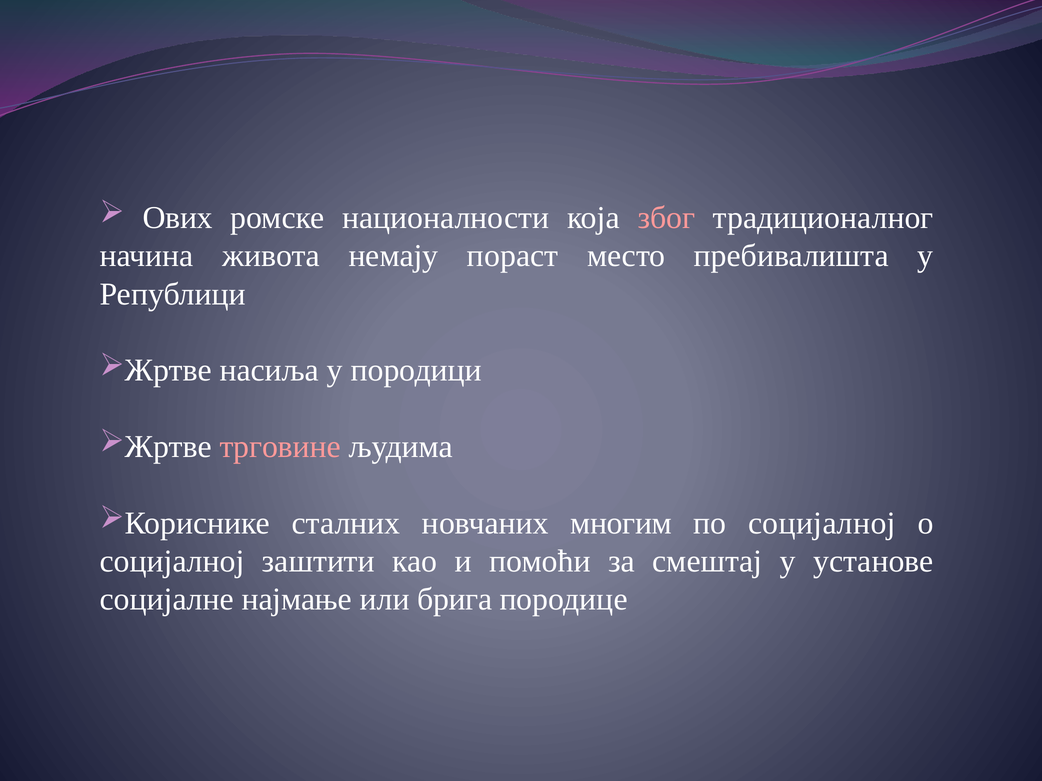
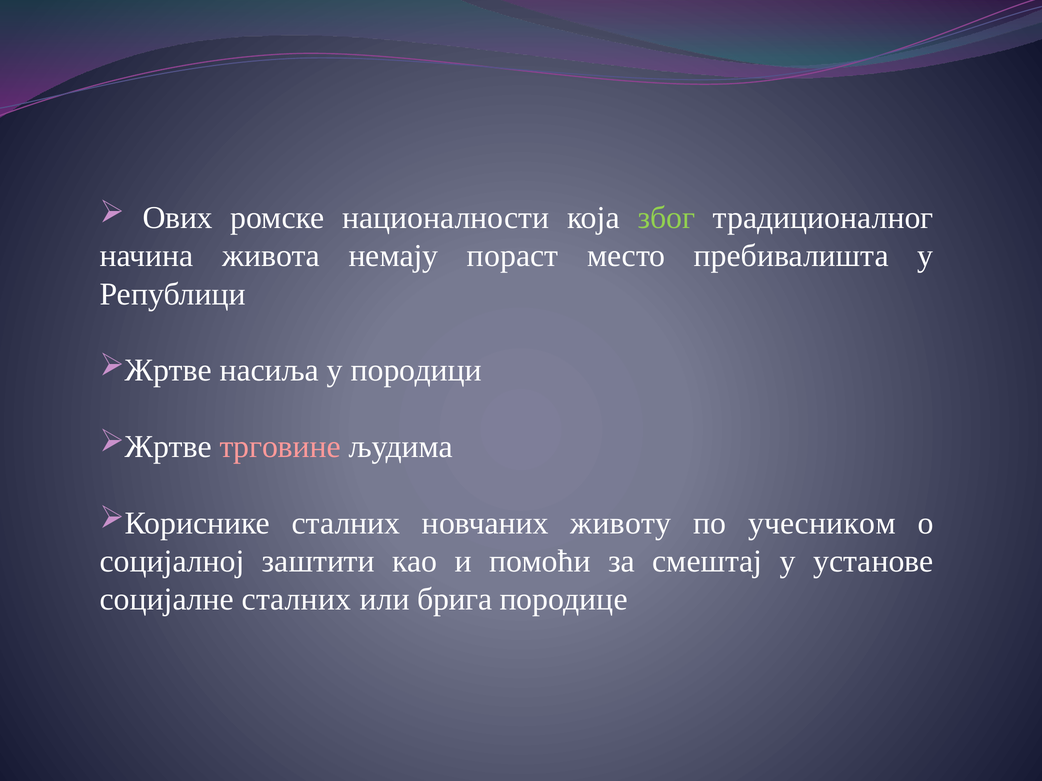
због colour: pink -> light green (666, 218)
многим: многим -> животу (621, 523)
по социјалној: социјалној -> учесником (822, 523)
социјалне најмање: најмање -> сталних (297, 600)
